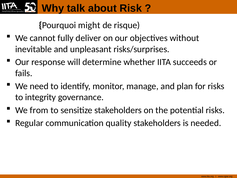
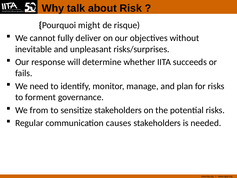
integrity: integrity -> forment (41, 97)
quality: quality -> causes (119, 123)
